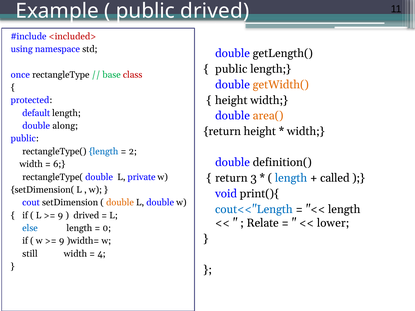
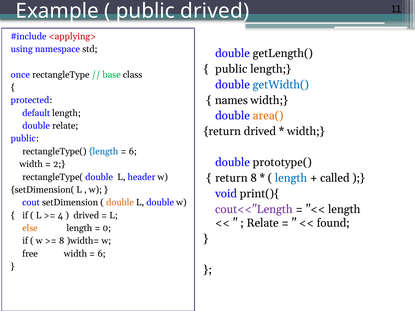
<included>: <included> -> <applying> (72, 36)
class colour: red -> black (133, 75)
getWidth( colour: orange -> blue (281, 85)
height: height -> names (231, 100)
double along: along -> relate (65, 126)
return height: height -> drived (260, 131)
2: 2 -> 6 (133, 152)
definition(: definition( -> prototype( (282, 163)
6: 6 -> 2 (59, 164)
private: private -> header (142, 177)
return 3: 3 -> 8 (254, 178)
cout<<"Length colour: blue -> purple (254, 209)
9: 9 -> 4 (60, 215)
lower: lower -> found (333, 223)
else colour: blue -> orange (30, 228)
9: 9 -> 8 (62, 241)
still: still -> free (30, 254)
4: 4 -> 6 (102, 254)
